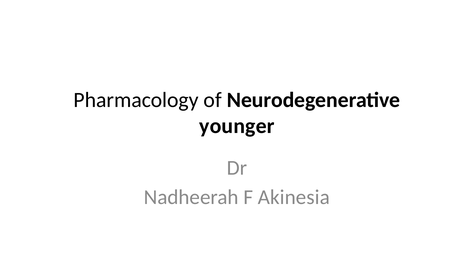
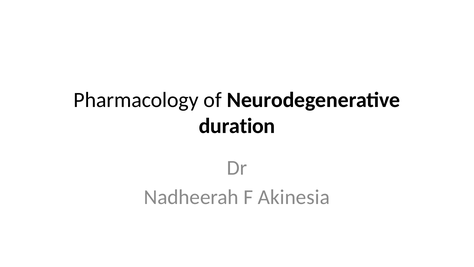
younger: younger -> duration (237, 126)
